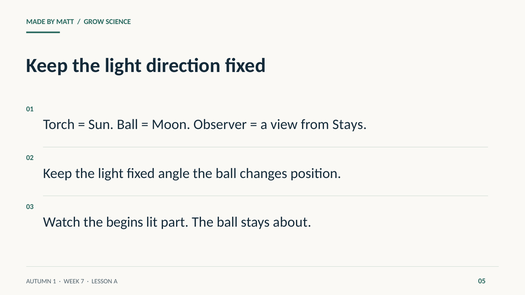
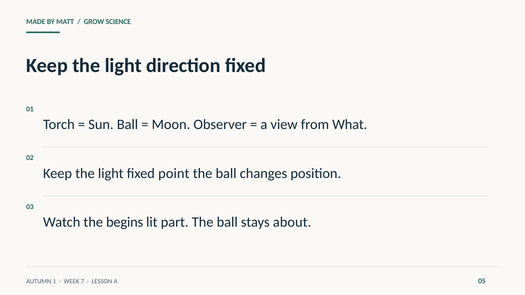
from Stays: Stays -> What (350, 125)
angle: angle -> point (174, 173)
